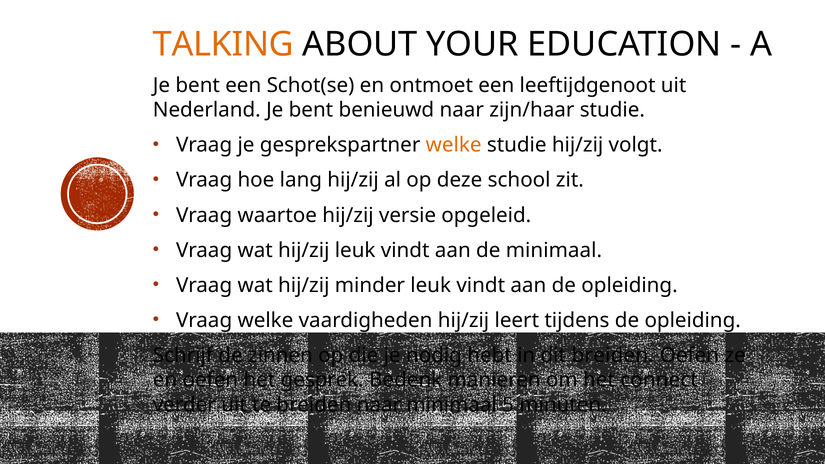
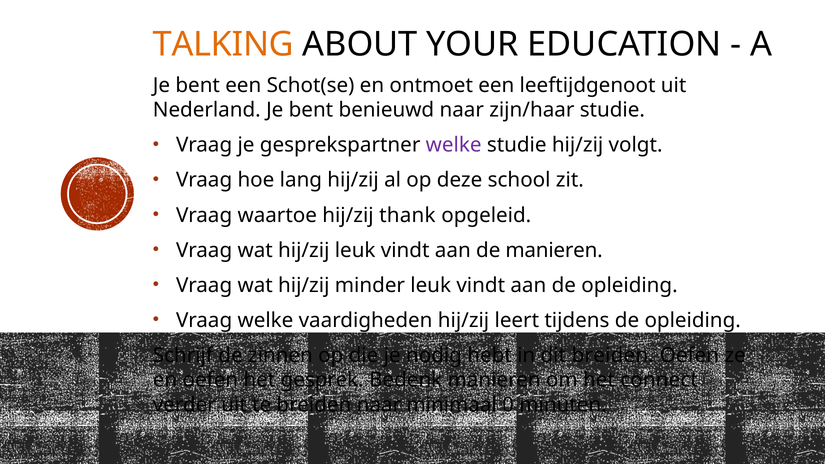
welke colour: orange -> purple (454, 145)
versie: versie -> thank (407, 215)
de minimaal: minimaal -> manieren (554, 250)
5: 5 -> 0 (508, 405)
